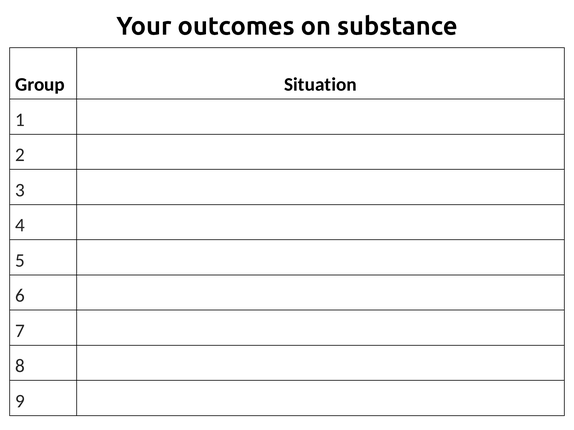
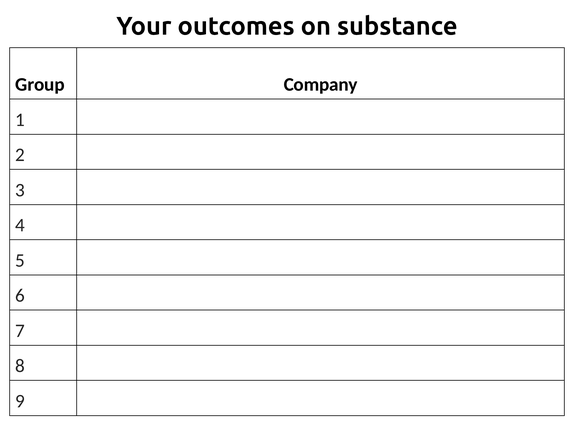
Situation: Situation -> Company (321, 85)
